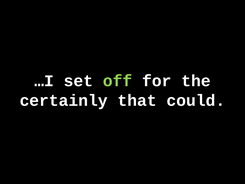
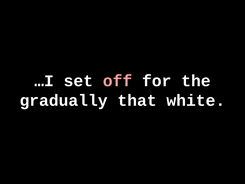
off colour: light green -> pink (118, 81)
certainly: certainly -> gradually (64, 100)
could: could -> white (196, 100)
